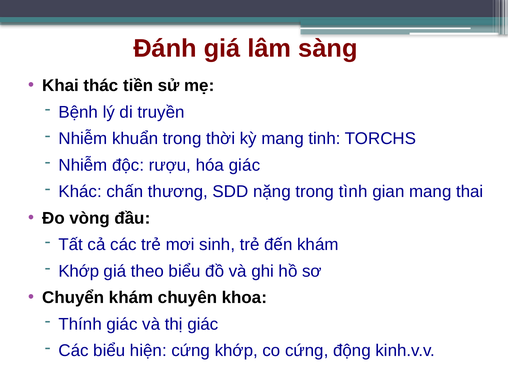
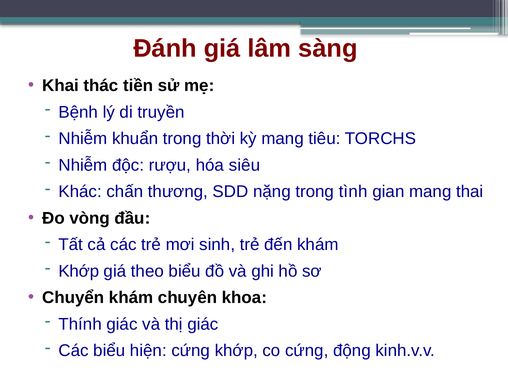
tinh: tinh -> tiêu (325, 139)
hóa giác: giác -> siêu (245, 165)
